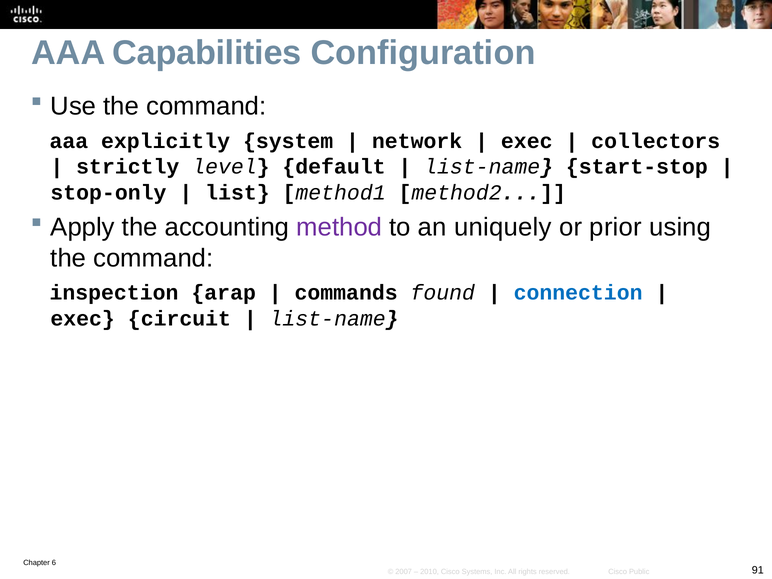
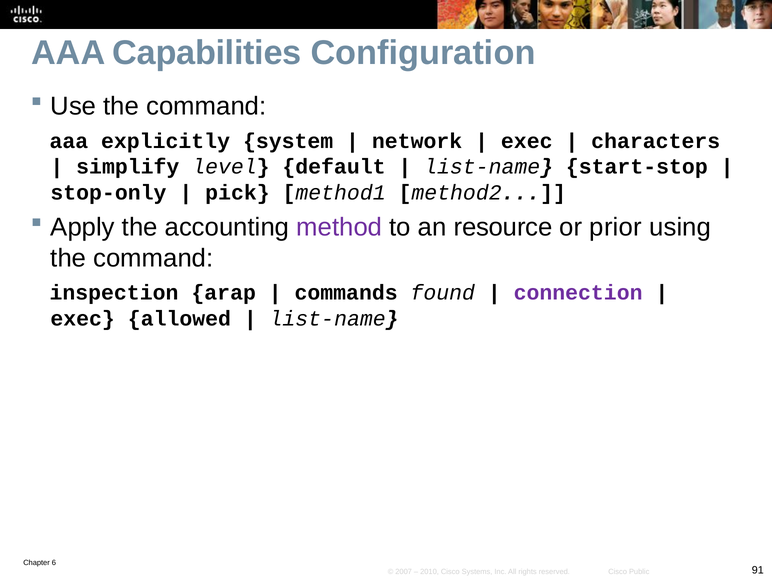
collectors: collectors -> characters (656, 141)
strictly: strictly -> simplify (128, 167)
list: list -> pick (237, 192)
uniquely: uniquely -> resource (503, 227)
connection colour: blue -> purple (578, 293)
circuit: circuit -> allowed (179, 319)
